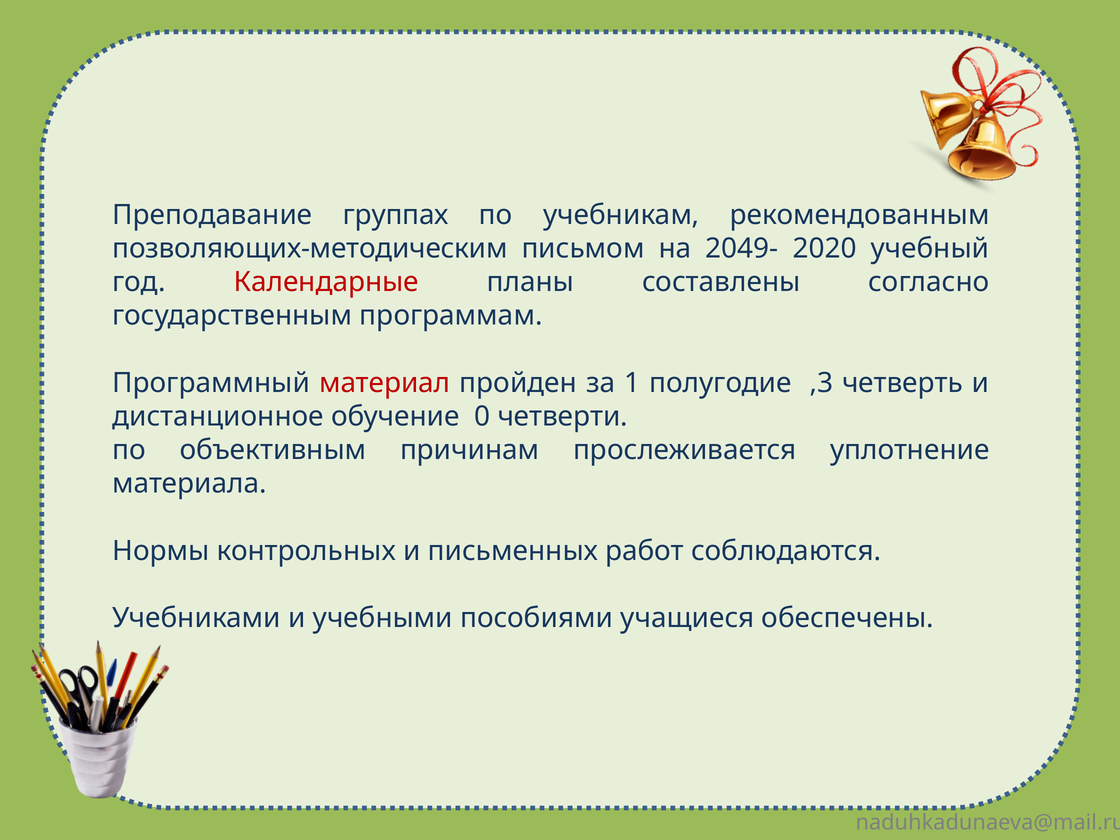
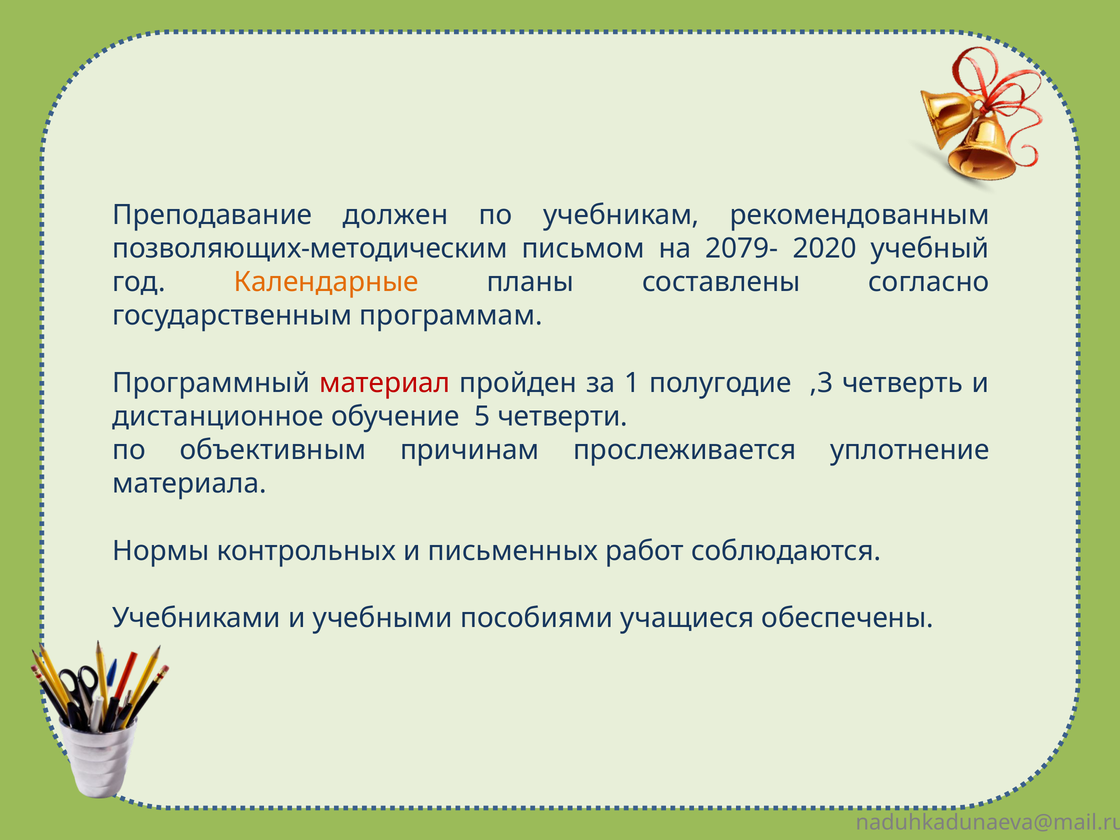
группах: группах -> должен (396, 215)
2049-: 2049- -> 2079- (742, 248)
Календарные colour: red -> orange (326, 282)
0: 0 -> 5 (482, 416)
